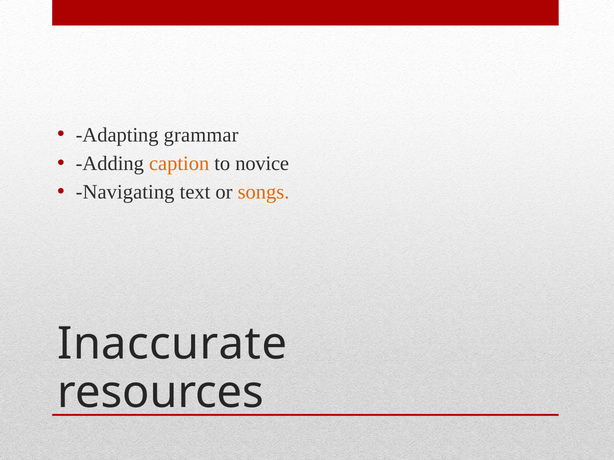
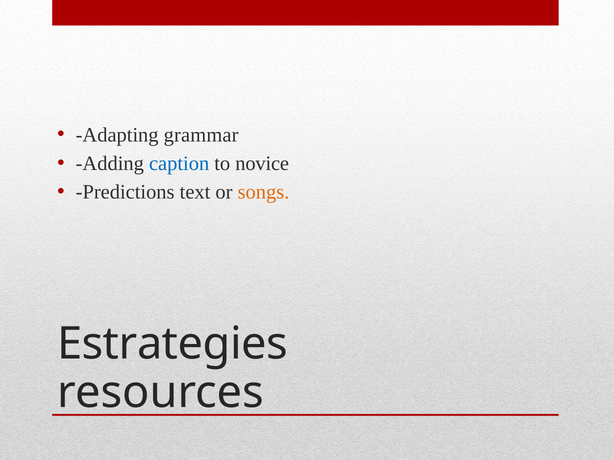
caption colour: orange -> blue (179, 164)
Navigating: Navigating -> Predictions (125, 192)
Inaccurate: Inaccurate -> Estrategies (173, 344)
